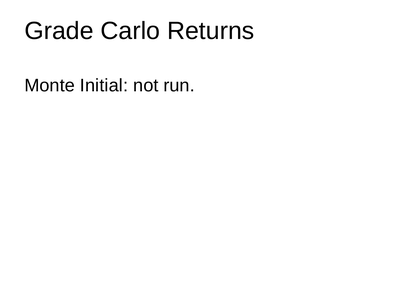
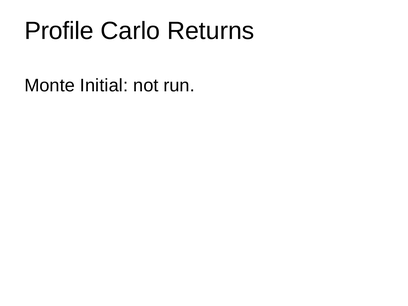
Grade: Grade -> Profile (59, 31)
